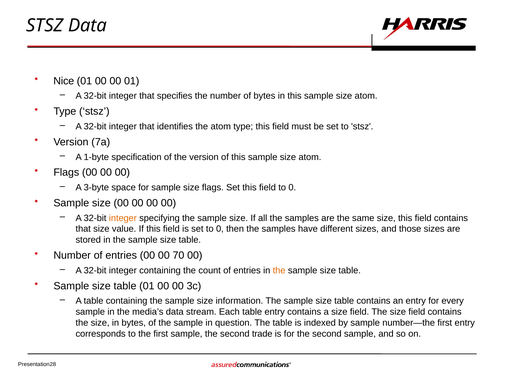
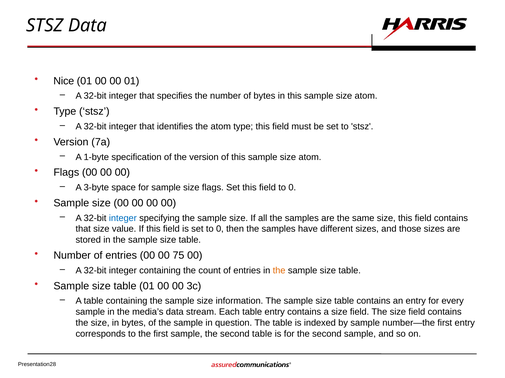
integer colour: orange -> blue (123, 218)
70: 70 -> 75 (178, 256)
second trade: trade -> table (262, 334)
